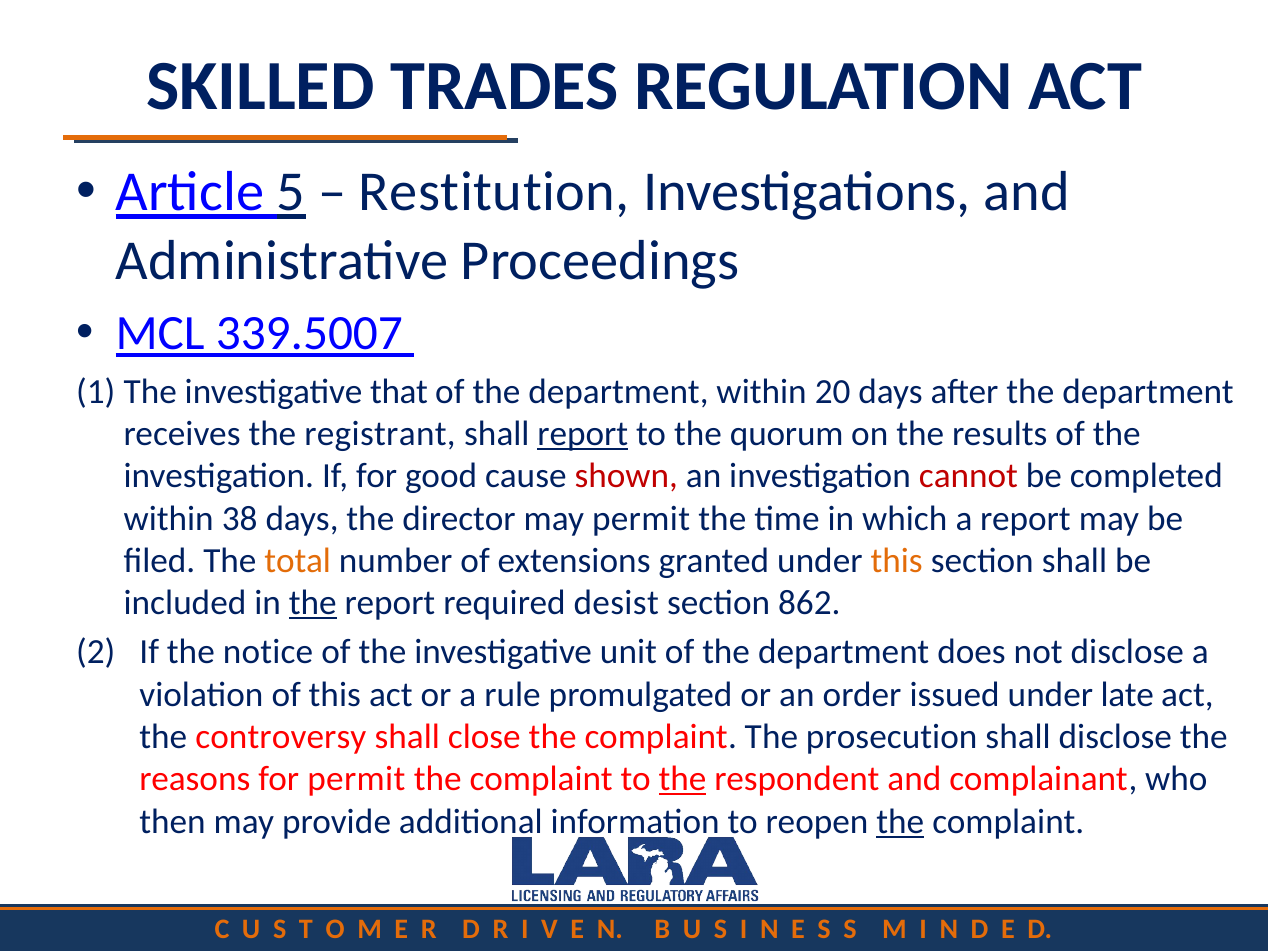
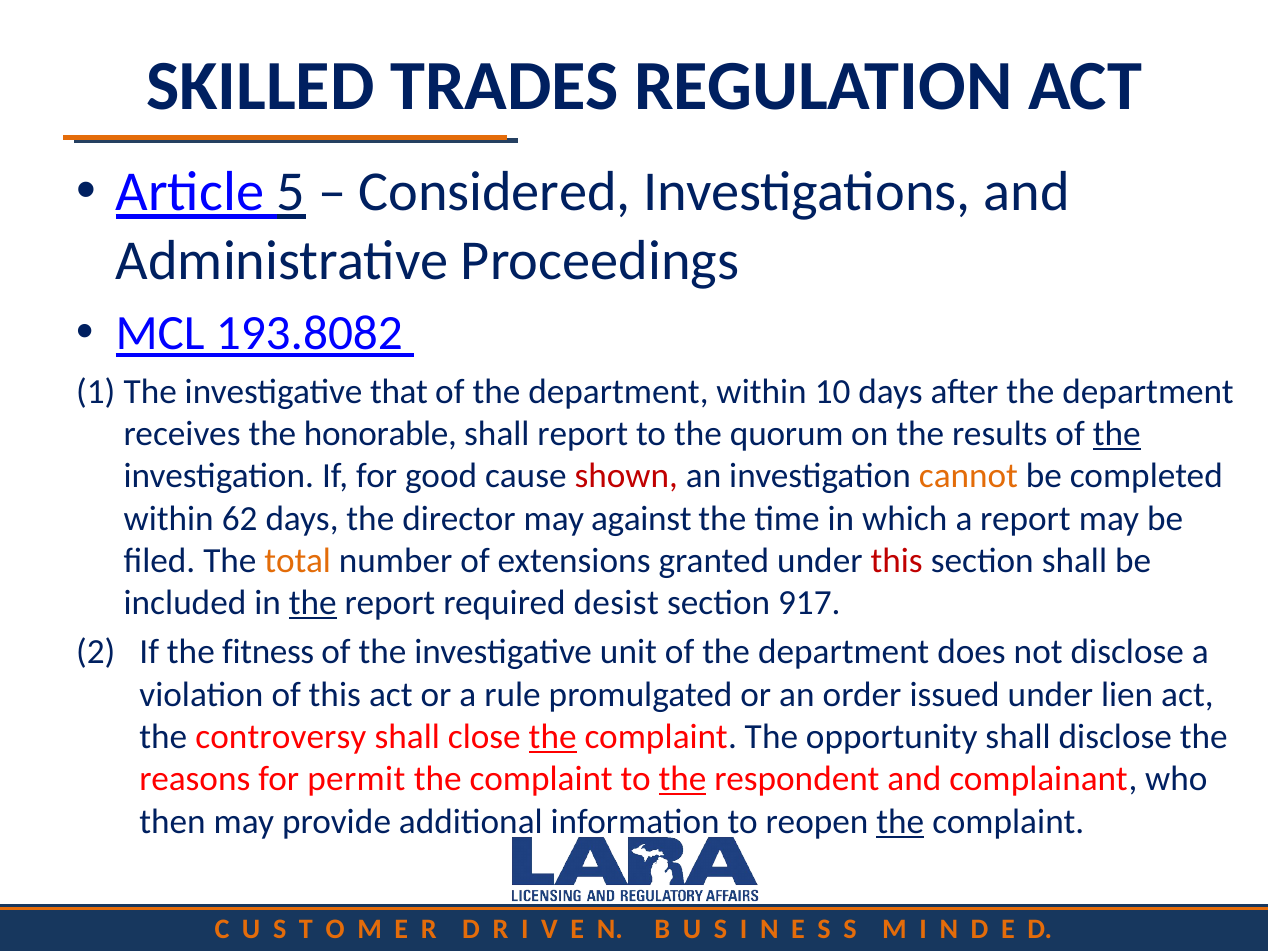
Restitution: Restitution -> Considered (495, 192)
339.5007: 339.5007 -> 193.8082 (309, 334)
20: 20 -> 10 (833, 392)
registrant: registrant -> honorable (380, 434)
report underline: present -> none (583, 434)
the underline: none -> present (1117, 434)
cannot colour: red -> orange (968, 476)
38: 38 -> 62 (240, 518)
may permit: permit -> against (641, 518)
this colour: orange -> red (897, 561)
862: 862 -> 917 (809, 603)
notice: notice -> fitness (268, 652)
late: late -> lien (1127, 695)
the underline: none -> present (553, 737)
prosecution: prosecution -> opportunity (892, 737)
